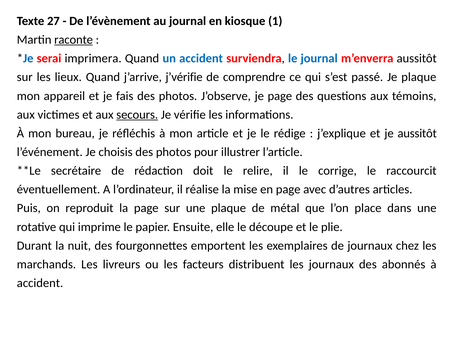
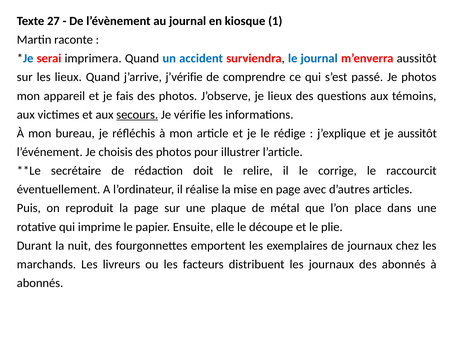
raconte underline: present -> none (74, 40)
Je plaque: plaque -> photos (419, 77)
je page: page -> lieux (280, 96)
accident: accident -> abonnés (40, 283)
